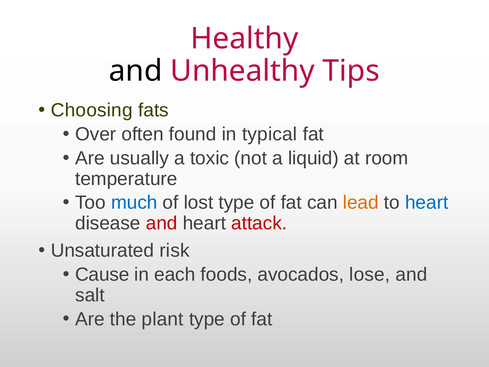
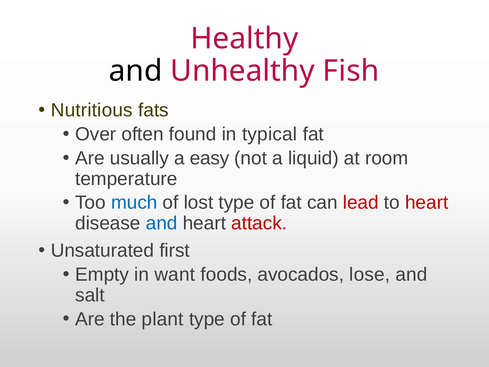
Tips: Tips -> Fish (351, 71)
Choosing: Choosing -> Nutritious (92, 110)
toxic: toxic -> easy (210, 158)
lead colour: orange -> red (361, 203)
heart colour: blue -> red (427, 203)
and colour: red -> blue (162, 223)
risk: risk -> first (175, 250)
Cause: Cause -> Empty (102, 274)
each: each -> want (175, 274)
